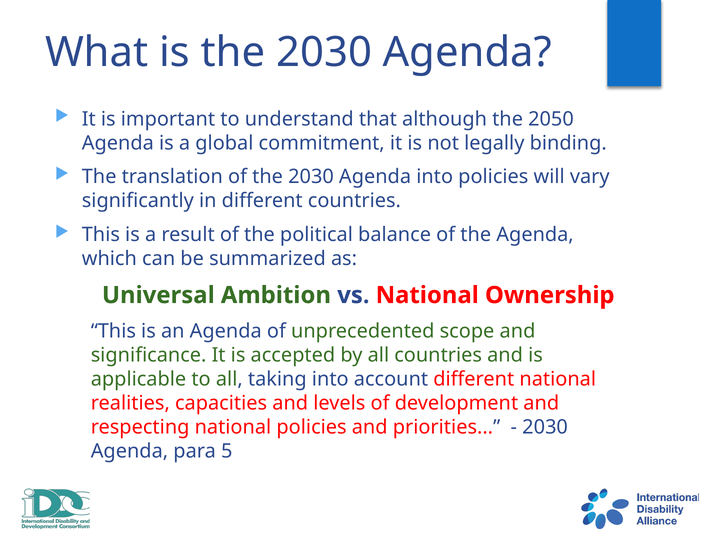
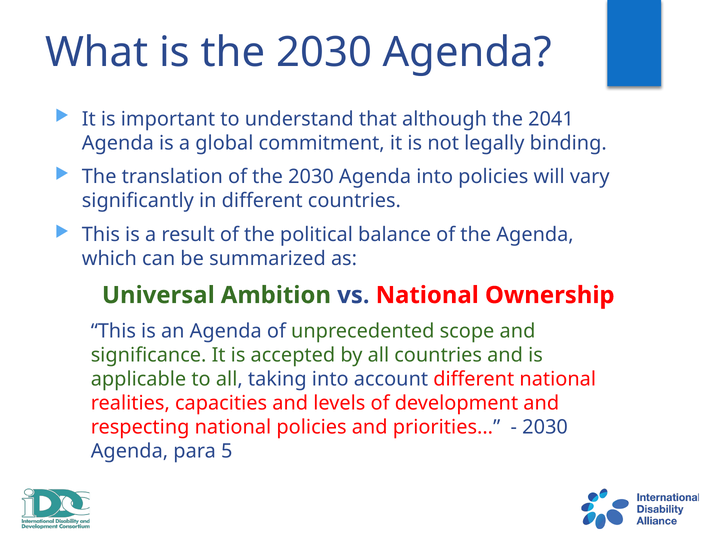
2050: 2050 -> 2041 (551, 119)
